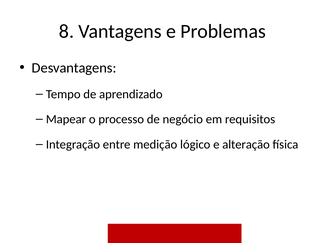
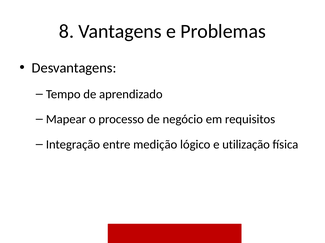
alteração: alteração -> utilização (246, 145)
